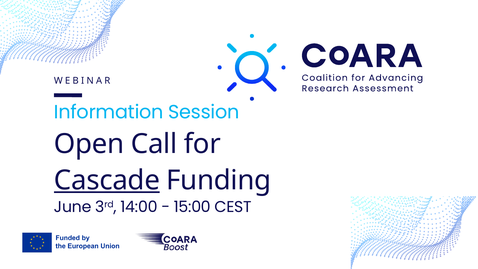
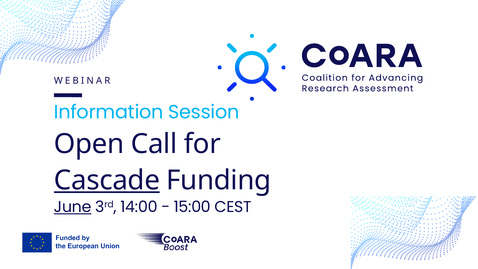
June underline: none -> present (73, 207)
